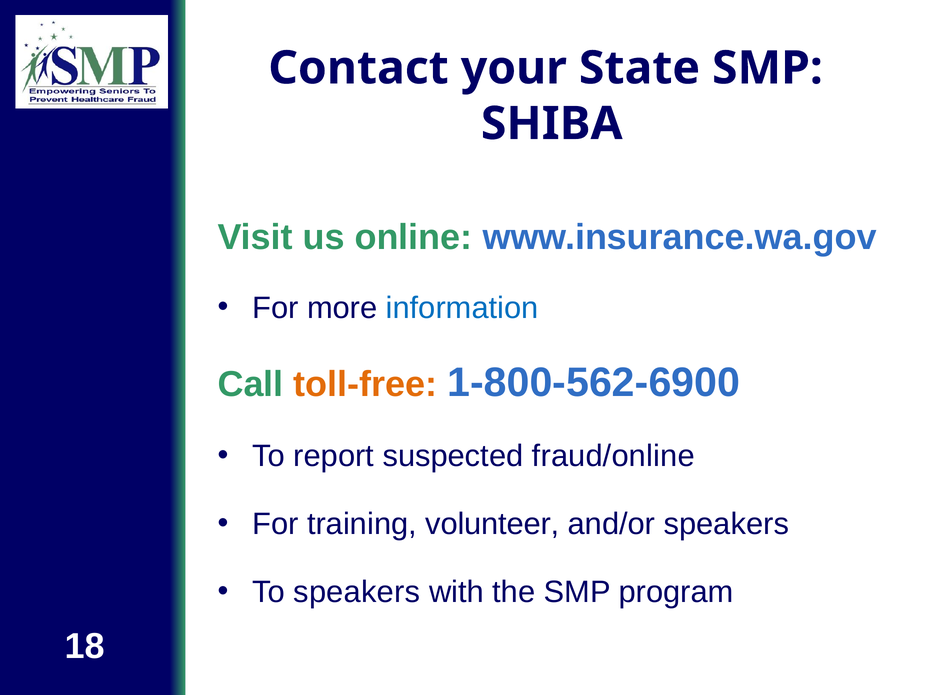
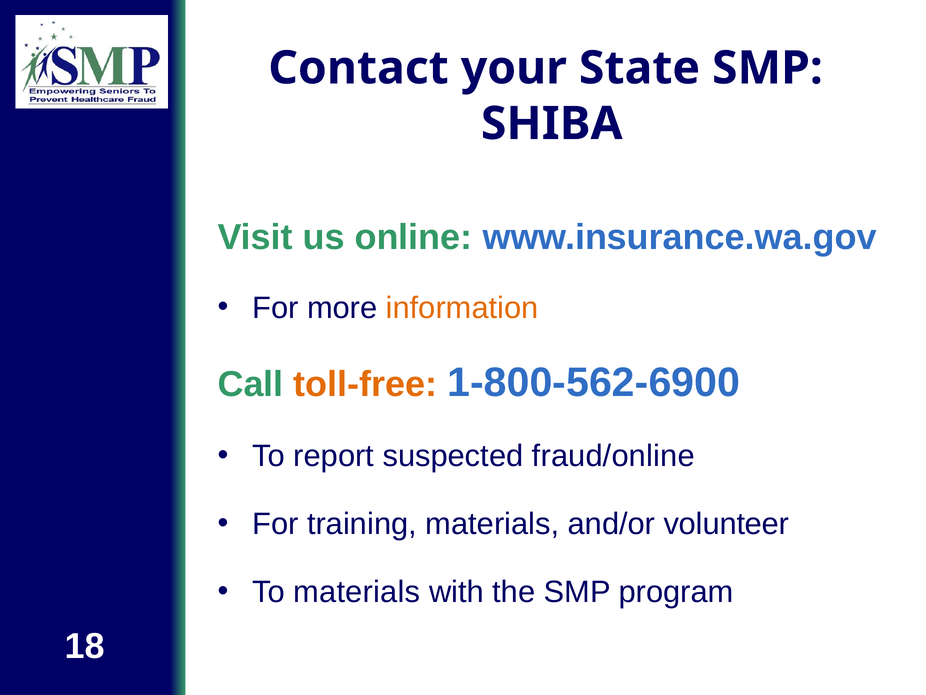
information colour: blue -> orange (462, 308)
training volunteer: volunteer -> materials (492, 524)
and/or speakers: speakers -> volunteer (726, 524)
To speakers: speakers -> materials (357, 592)
